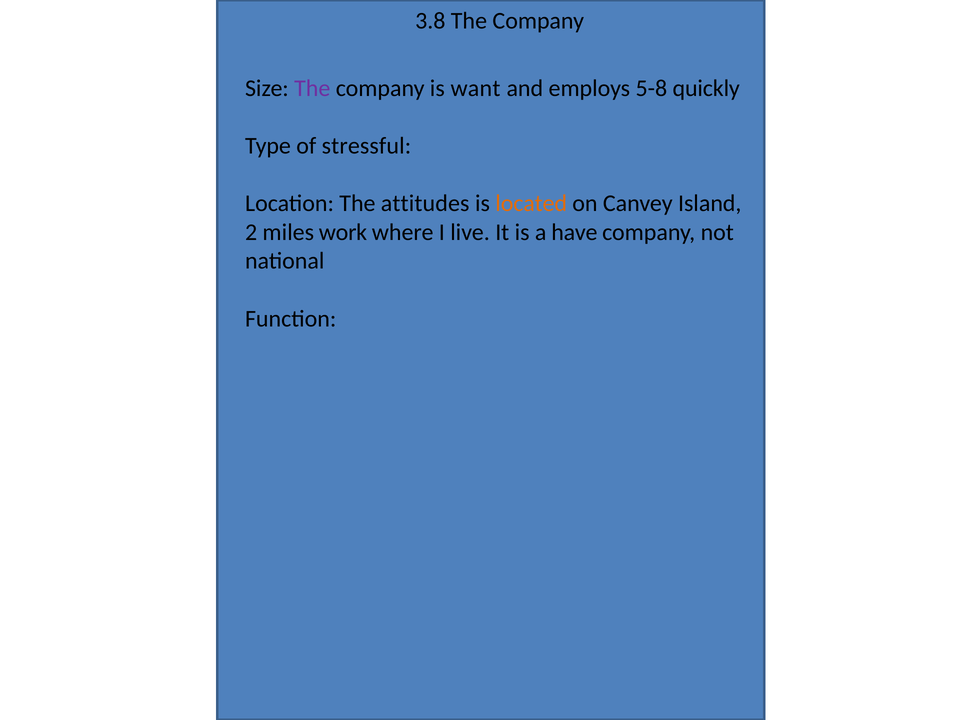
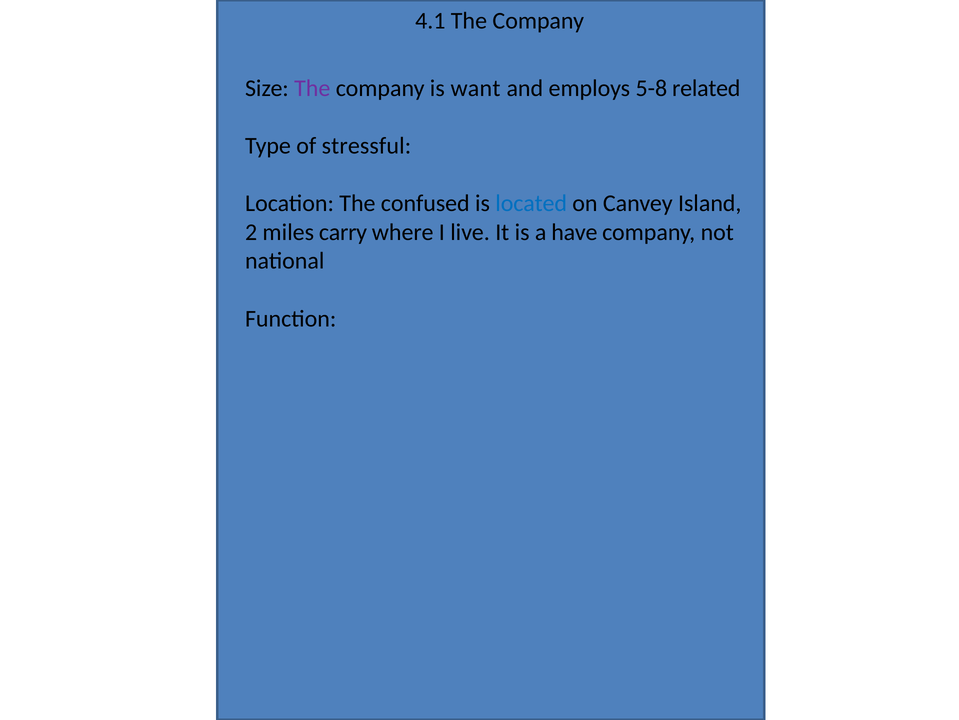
3.8: 3.8 -> 4.1 (430, 21)
quickly: quickly -> related (706, 88)
attitudes: attitudes -> confused (425, 203)
located colour: orange -> blue (531, 203)
work: work -> carry (343, 232)
